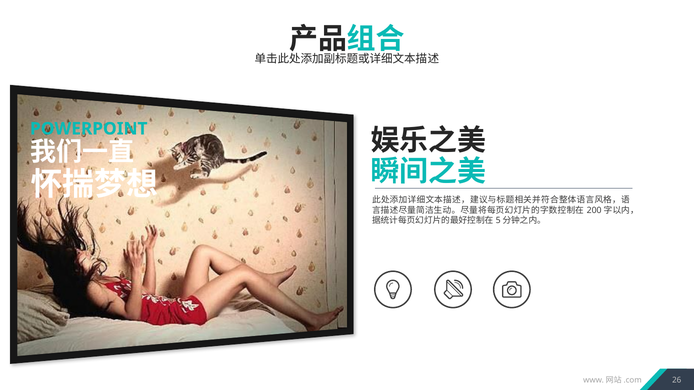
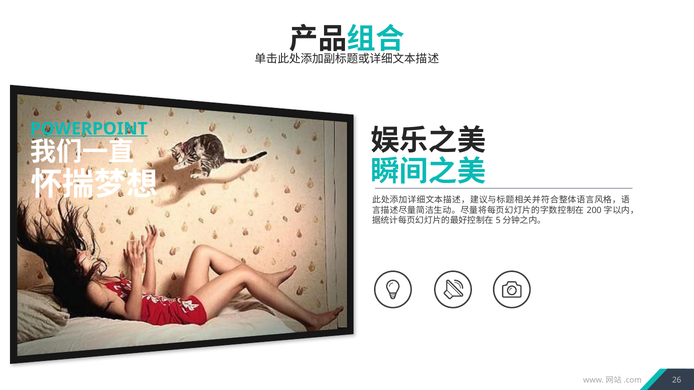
POWERPOINT underline: none -> present (89, 129)
